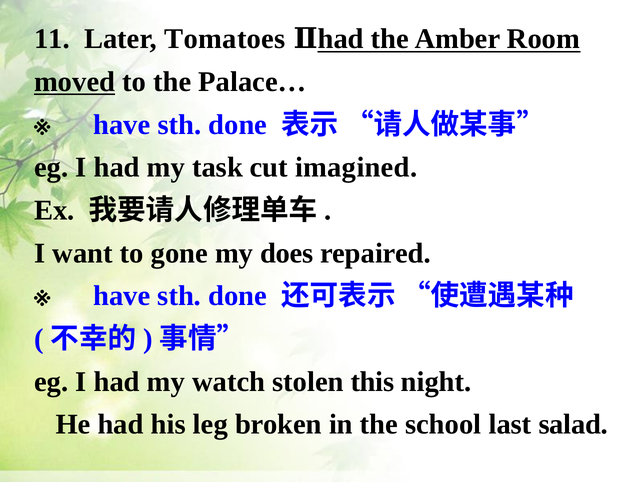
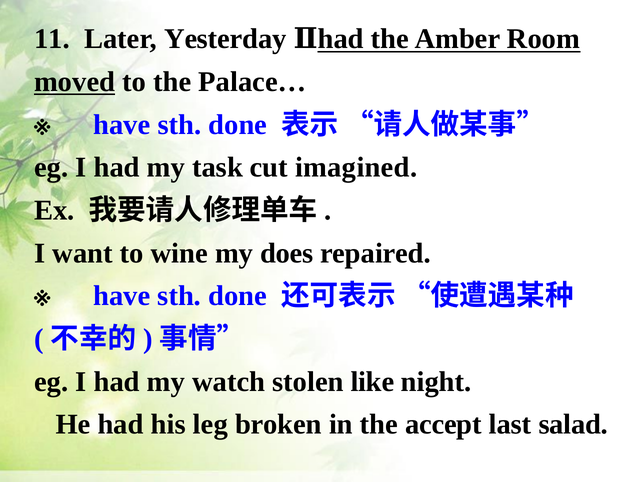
Tomatoes: Tomatoes -> Yesterday (225, 39)
gone: gone -> wine (179, 253)
this: this -> like (372, 382)
school: school -> accept (443, 425)
